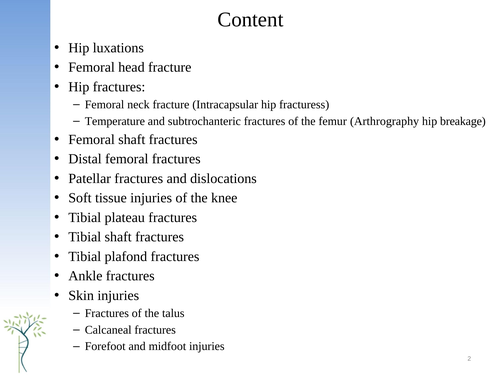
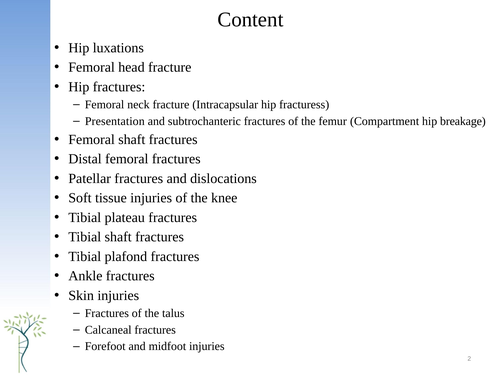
Temperature: Temperature -> Presentation (115, 121)
Arthrography: Arthrography -> Compartment (385, 121)
